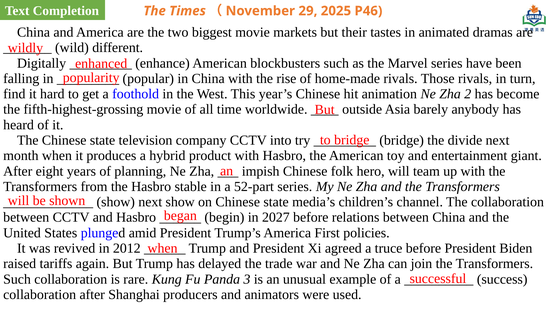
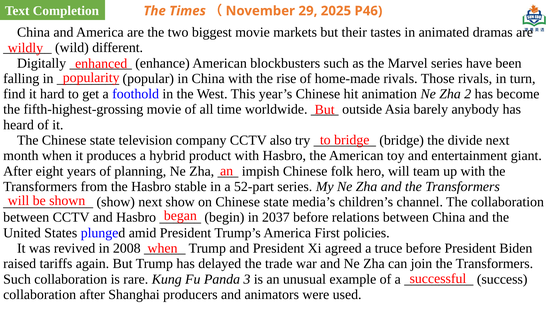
into: into -> also (281, 140)
2027: 2027 -> 2037 (276, 217)
2012: 2012 -> 2008 (127, 248)
